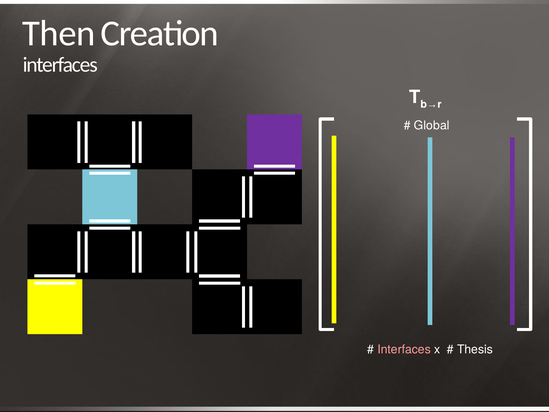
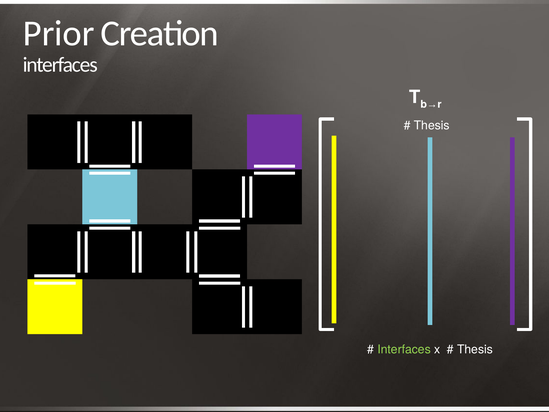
Then: Then -> Prior (59, 33)
Global: Global -> Thesis (432, 125)
Interfaces colour: pink -> light green (404, 349)
